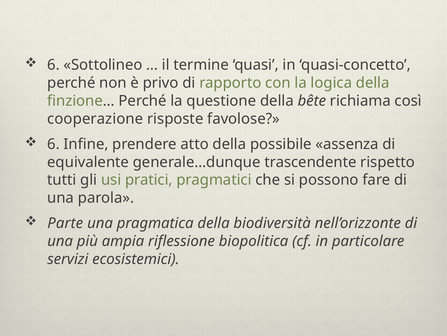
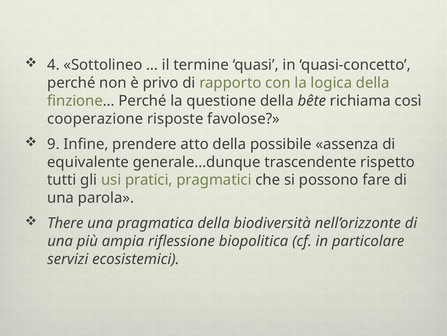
6: 6 -> 4 (54, 65)
6: 6 -> 9 (54, 144)
Parte: Parte -> There (65, 223)
